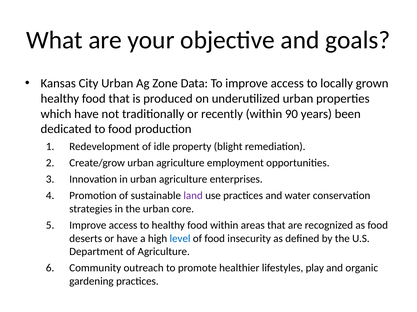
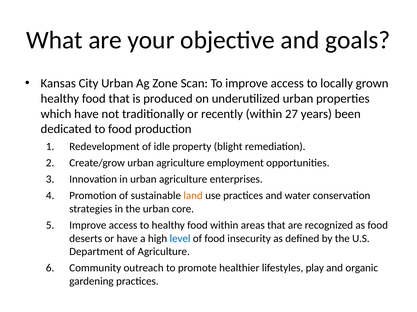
Data: Data -> Scan (194, 84)
90: 90 -> 27 (291, 114)
land colour: purple -> orange (193, 196)
